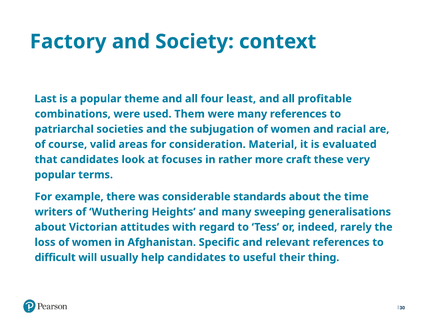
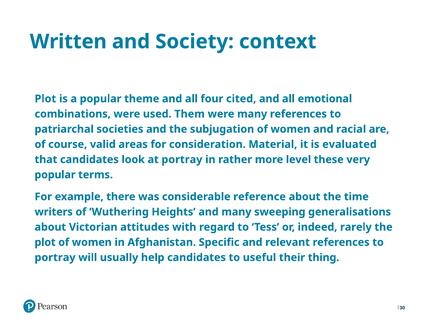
Factory: Factory -> Written (68, 42)
Last: Last -> Plot (45, 99)
least: least -> cited (241, 99)
profitable: profitable -> emotional (325, 99)
at focuses: focuses -> portray (182, 160)
craft: craft -> level (298, 160)
standards: standards -> reference (260, 197)
loss: loss -> plot (45, 243)
difficult: difficult -> portray (55, 258)
